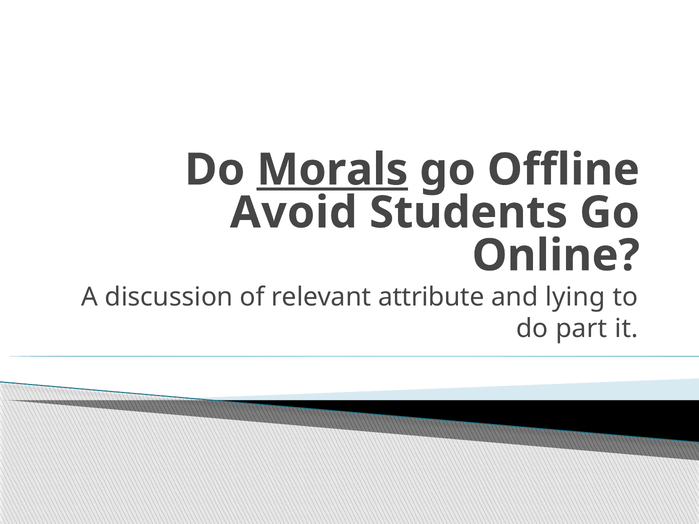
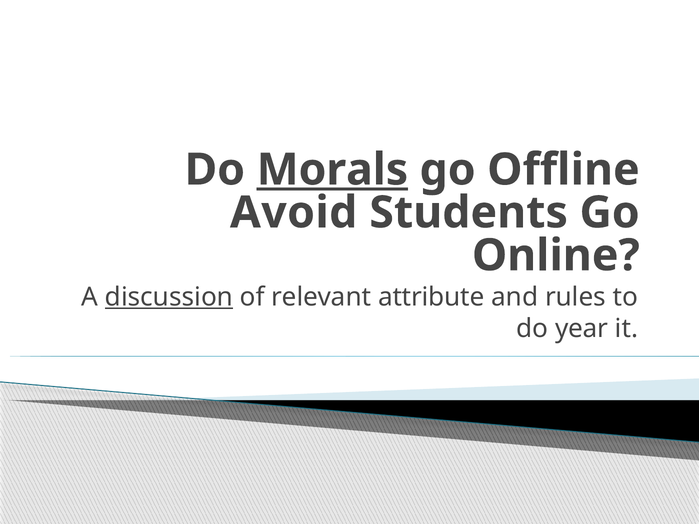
discussion underline: none -> present (169, 297)
lying: lying -> rules (576, 297)
part: part -> year (582, 329)
